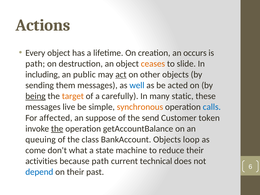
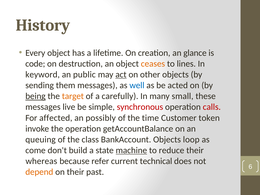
Actions: Actions -> History (43, 25)
occurs: occurs -> glance (195, 53)
path: path -> code (35, 64)
slide: slide -> lines (186, 64)
including: including -> keyword (43, 75)
static: static -> small (183, 96)
synchronous colour: orange -> red (140, 107)
calls colour: blue -> red (212, 107)
suppose: suppose -> possibly (101, 118)
send: send -> time (150, 118)
the underline: present -> none (57, 129)
what: what -> build (78, 150)
machine underline: none -> present (131, 150)
activities: activities -> whereas (41, 161)
because path: path -> refer (100, 161)
depend colour: blue -> orange (39, 172)
